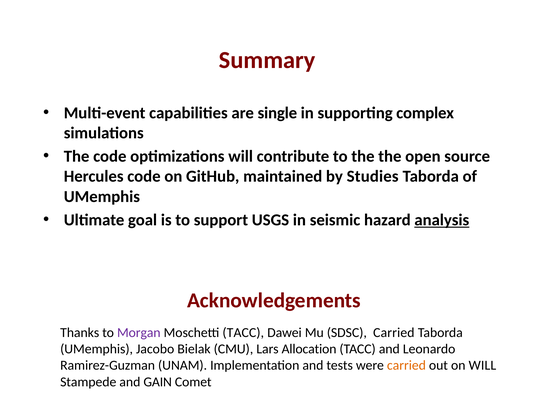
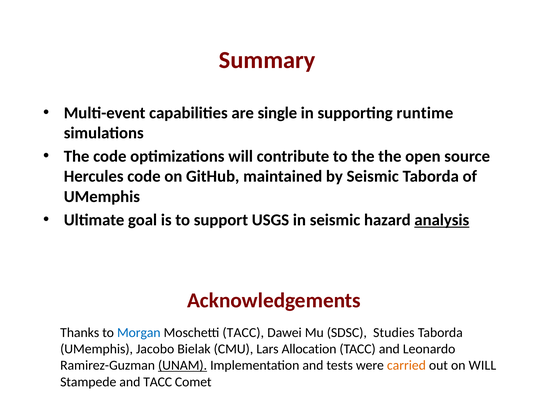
complex: complex -> runtime (425, 113)
by Studies: Studies -> Seismic (373, 176)
Morgan colour: purple -> blue (139, 332)
SDSC Carried: Carried -> Studies (394, 332)
UNAM underline: none -> present (183, 365)
and GAIN: GAIN -> TACC (158, 382)
